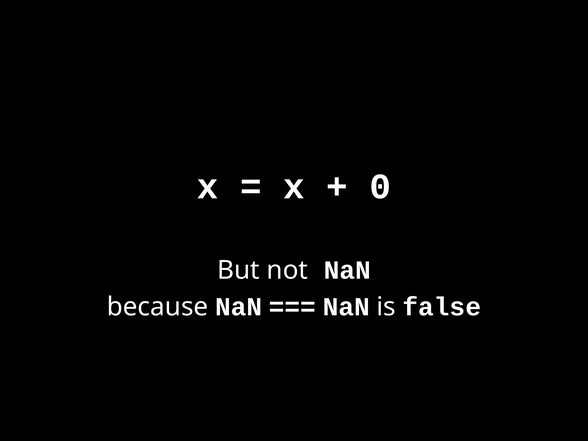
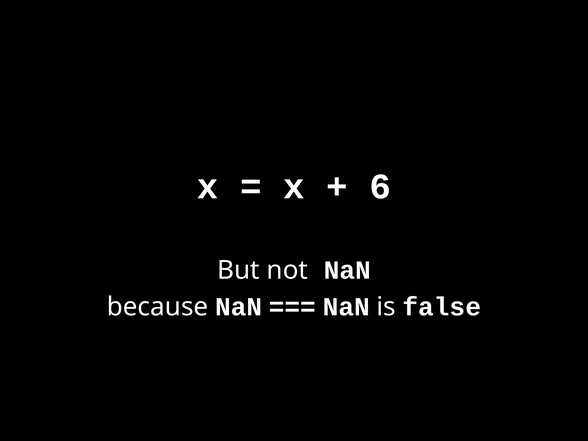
0: 0 -> 6 (380, 187)
